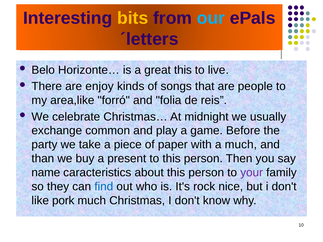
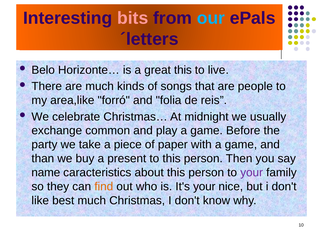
bits colour: yellow -> pink (133, 18)
are enjoy: enjoy -> much (100, 86)
with a much: much -> game (241, 145)
find colour: blue -> orange (104, 187)
It's rock: rock -> your (204, 187)
pork: pork -> best (63, 201)
